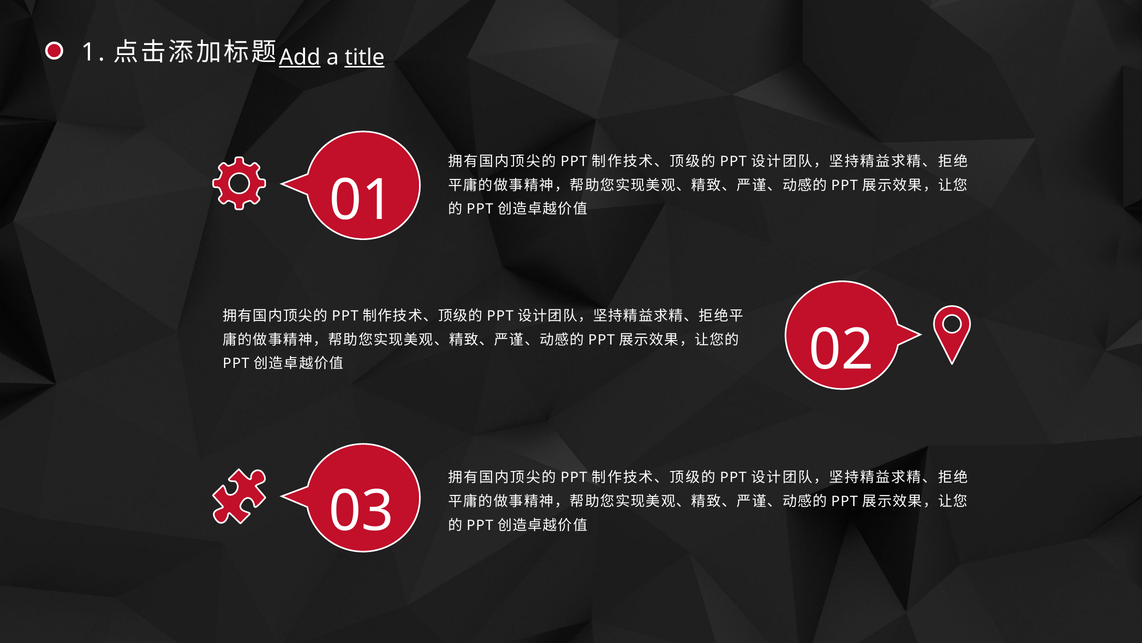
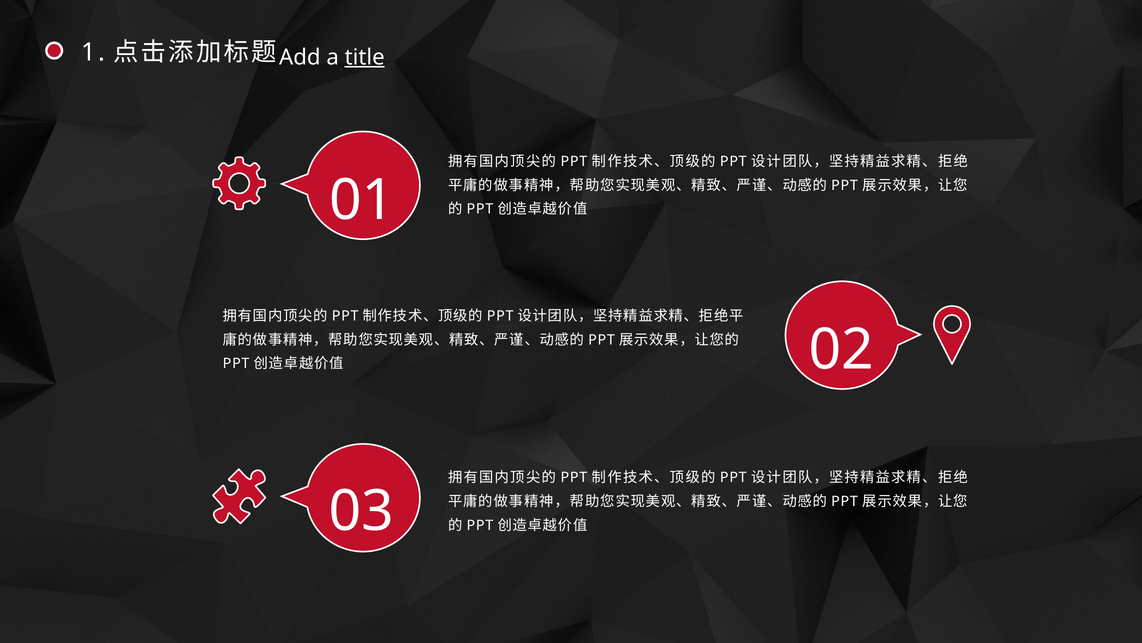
Add underline: present -> none (300, 57)
